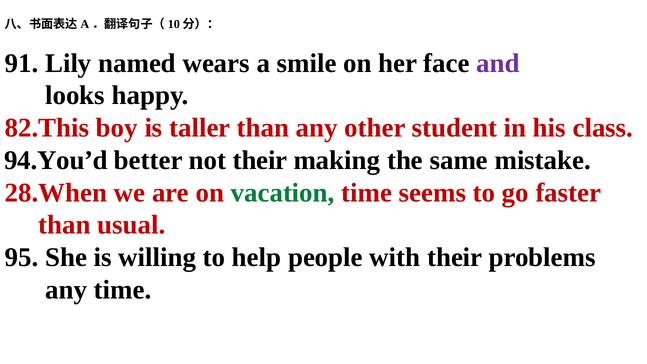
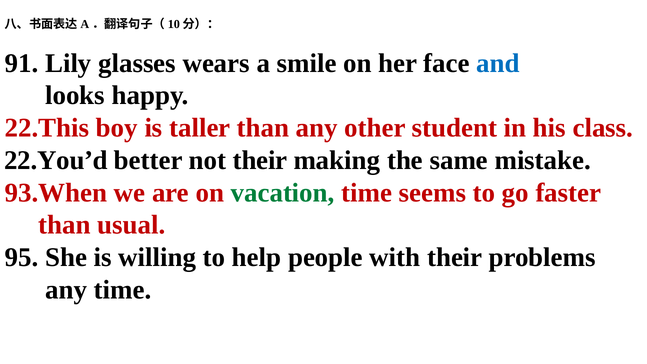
named: named -> glasses (137, 63)
and colour: purple -> blue (498, 63)
82.This: 82.This -> 22.This (47, 128)
94.You’d: 94.You’d -> 22.You’d (56, 160)
28.When: 28.When -> 93.When (56, 193)
